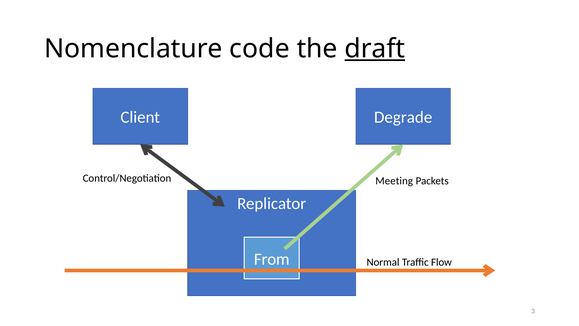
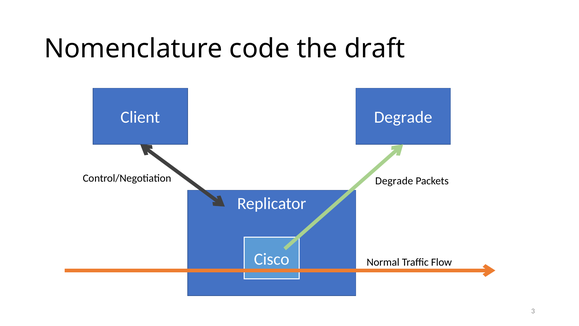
draft underline: present -> none (375, 49)
Meeting: Meeting -> Degrade (394, 181)
From: From -> Cisco (272, 259)
